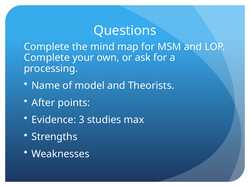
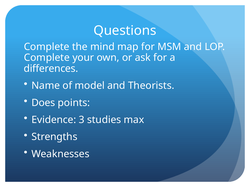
processing: processing -> differences (51, 69)
After: After -> Does (43, 103)
